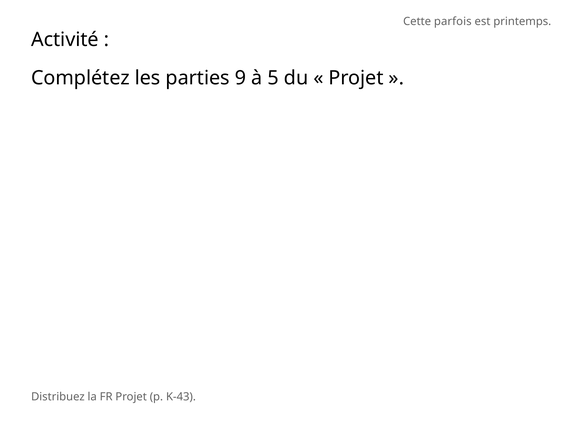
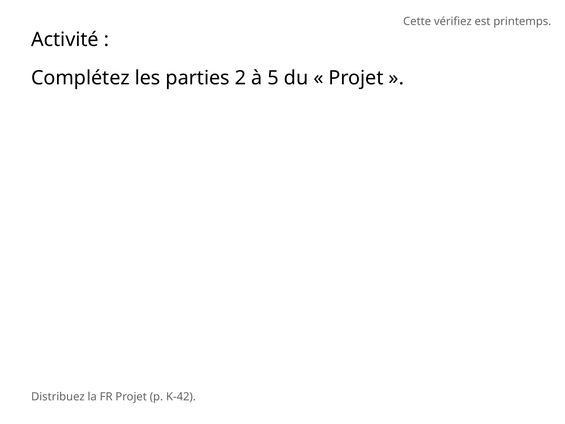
parfois: parfois -> vérifiez (453, 21)
9: 9 -> 2 (240, 78)
K-43: K-43 -> K-42 (181, 396)
